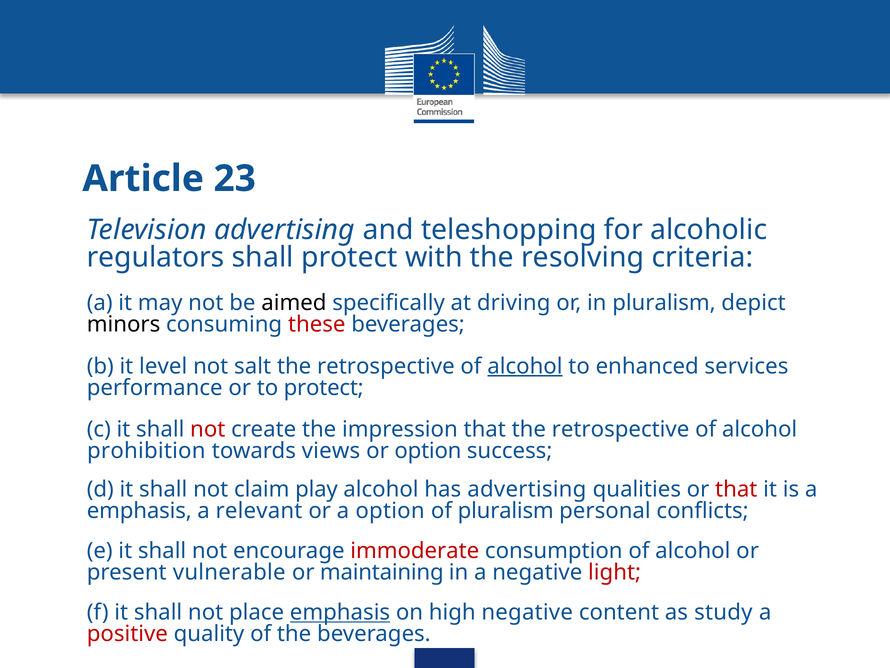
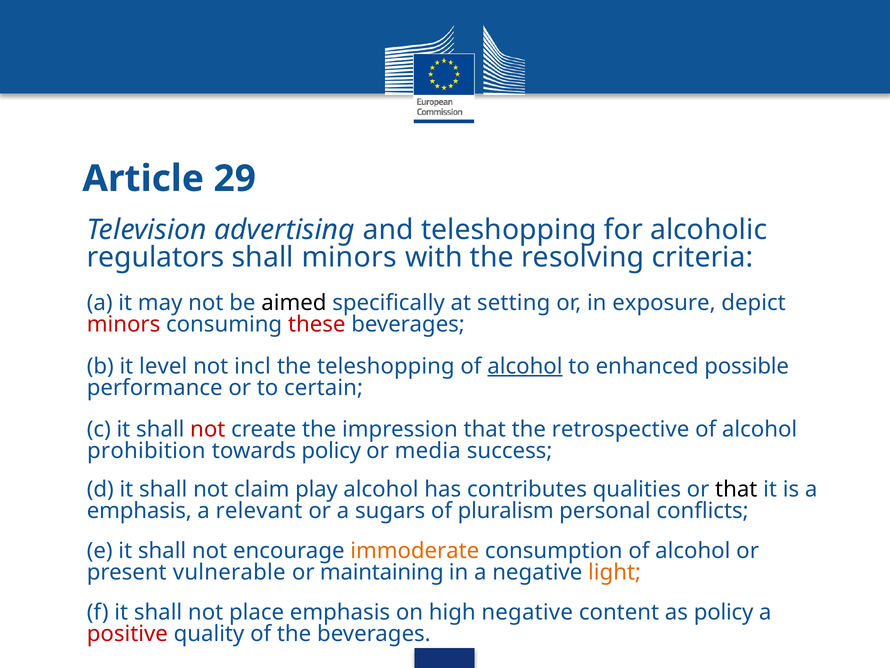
23: 23 -> 29 (235, 179)
shall protect: protect -> minors (349, 257)
driving: driving -> setting (514, 303)
in pluralism: pluralism -> exposure (664, 303)
minors colour: black -> red (124, 324)
salt: salt -> incl (252, 366)
retrospective: retrospective -> teleshopping (386, 366)
services: services -> possible (747, 366)
to protect: protect -> certain (324, 387)
towards views: views -> policy (331, 451)
or option: option -> media (428, 451)
has advertising: advertising -> contributes (527, 489)
that colour: red -> black (736, 489)
a option: option -> sugars (390, 510)
immoderate colour: red -> orange (415, 551)
light colour: red -> orange (615, 572)
emphasis underline: present -> none (340, 612)
as study: study -> policy (724, 612)
